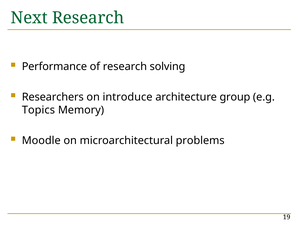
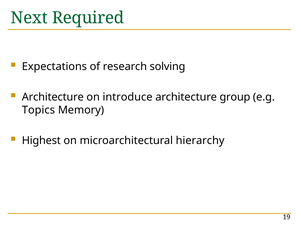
Next Research: Research -> Required (88, 18)
Performance: Performance -> Expectations (54, 66)
Researchers: Researchers -> Architecture (53, 97)
Moodle: Moodle -> Highest (41, 140)
problems: problems -> hierarchy (200, 140)
